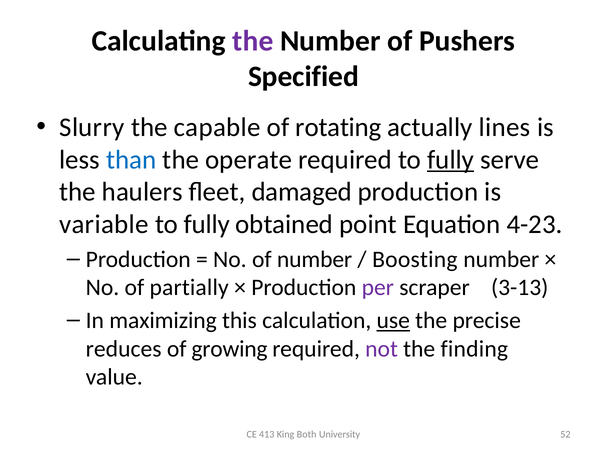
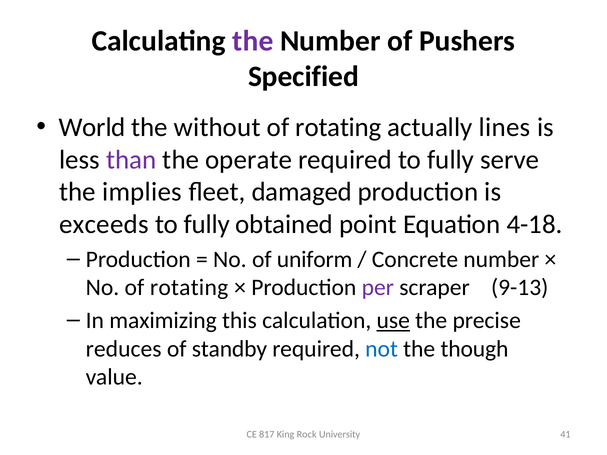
Slurry: Slurry -> World (92, 127)
capable: capable -> without (217, 127)
than colour: blue -> purple (131, 160)
fully underline: present -> none (451, 160)
haulers: haulers -> implies (142, 192)
variable: variable -> exceeds (104, 225)
4-23: 4-23 -> 4-18 (535, 225)
of number: number -> uniform (315, 259)
Boosting: Boosting -> Concrete (415, 259)
No of partially: partially -> rotating (189, 288)
3-13: 3-13 -> 9-13 (520, 288)
growing: growing -> standby (229, 349)
not colour: purple -> blue (382, 349)
finding: finding -> though (474, 349)
413: 413 -> 817 (267, 435)
Both: Both -> Rock (307, 435)
52: 52 -> 41 (565, 435)
